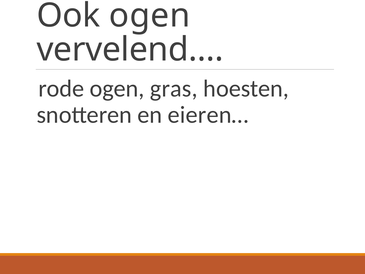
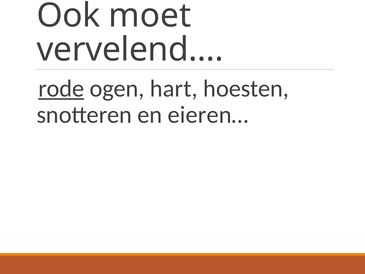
Ook ogen: ogen -> moet (150, 16)
rode underline: none -> present (61, 88)
gras: gras -> hart (174, 88)
